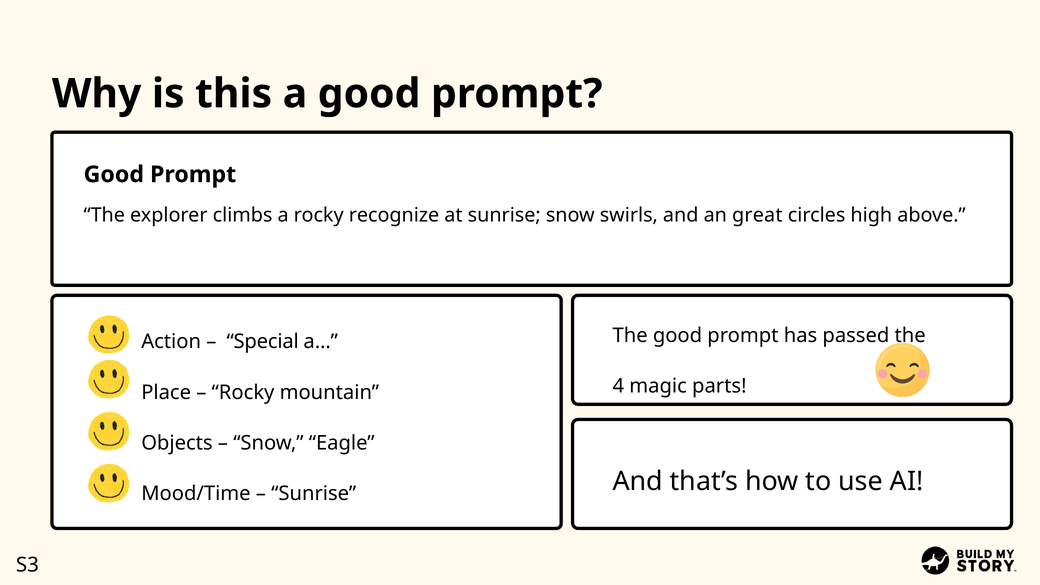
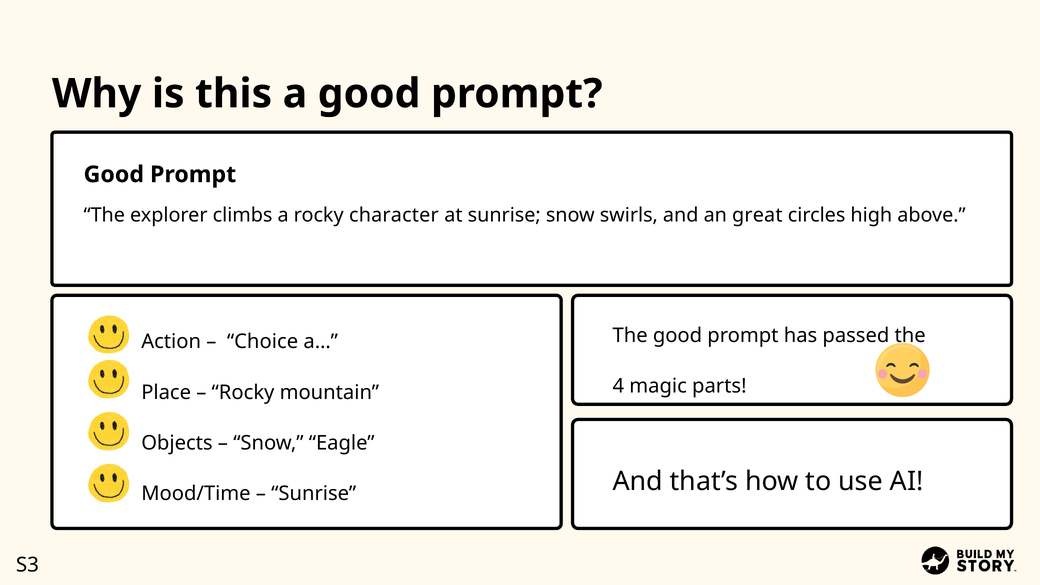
recognize: recognize -> character (394, 215)
Special: Special -> Choice (263, 342)
